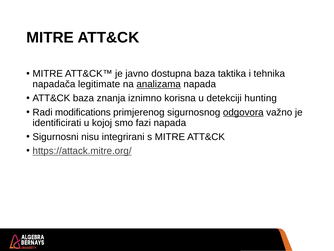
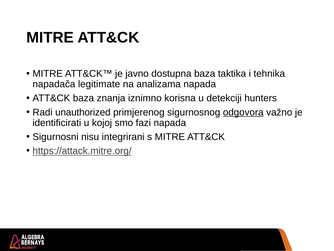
analizama underline: present -> none (159, 84)
hunting: hunting -> hunters (261, 98)
modifications: modifications -> unauthorized (83, 112)
